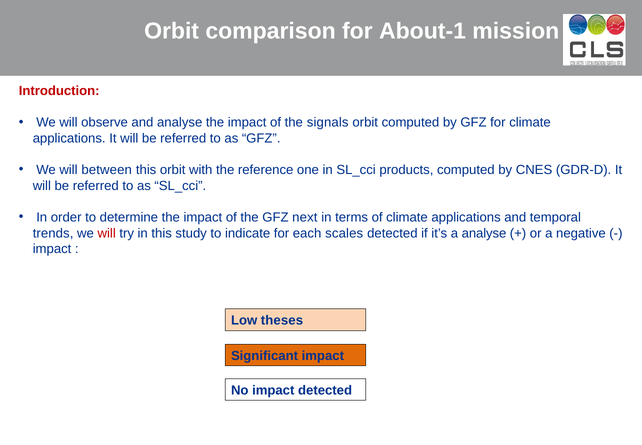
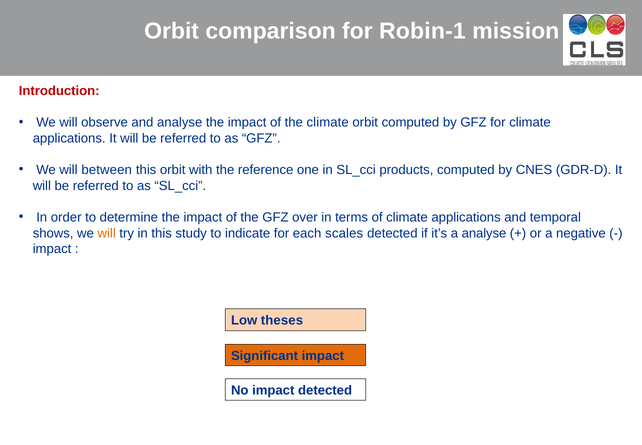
About-1: About-1 -> Robin-1 (422, 31)
the signals: signals -> climate (328, 122)
next: next -> over (305, 217)
trends: trends -> shows (53, 233)
will colour: red -> orange (107, 233)
